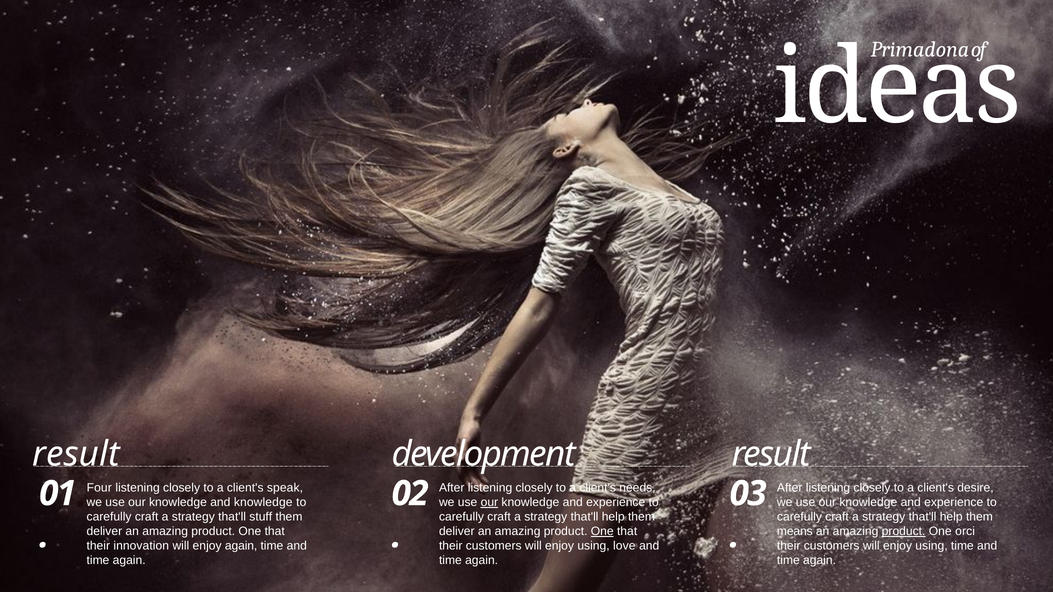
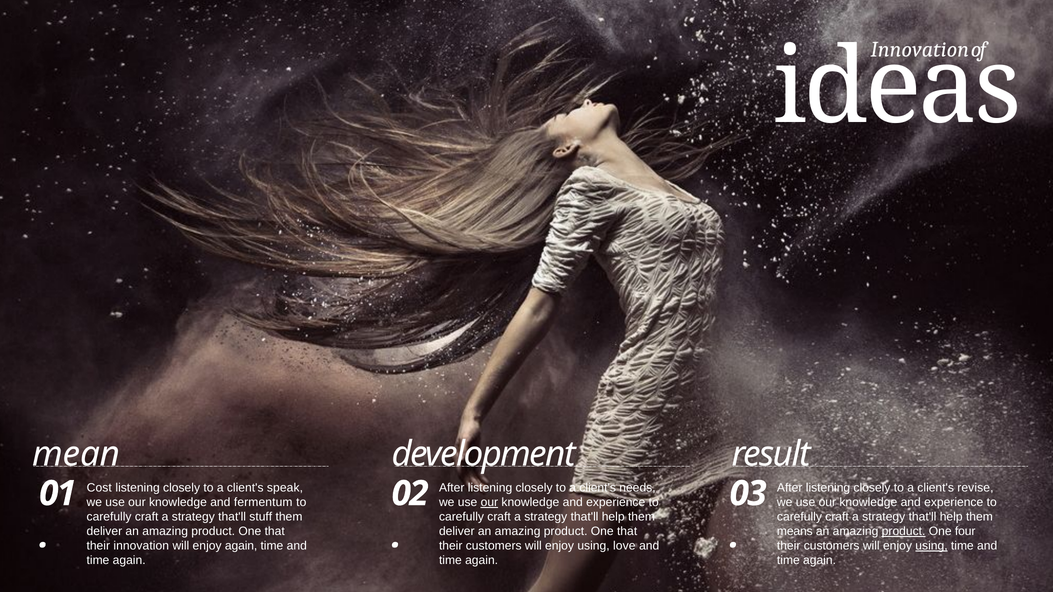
Primadona: Primadona -> Innovation (920, 49)
result: result -> mean (76, 455)
Four: Four -> Cost (99, 488)
desire: desire -> revise (975, 488)
and knowledge: knowledge -> fermentum (263, 503)
One underline: present -> none (602, 532)
orci: orci -> four (965, 532)
using underline: none -> present (931, 546)
